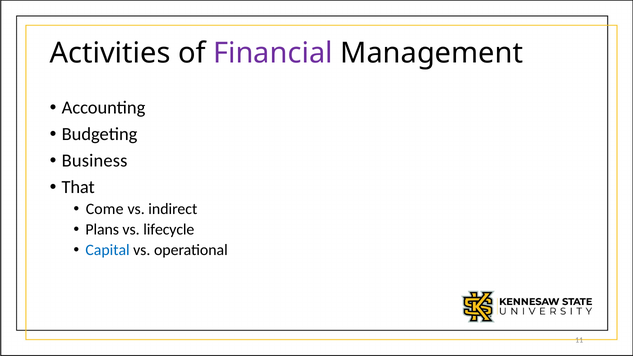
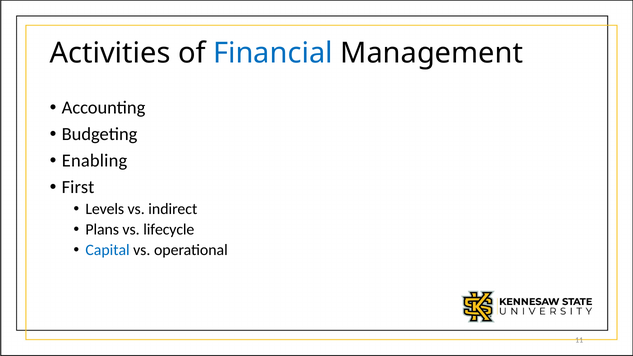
Financial colour: purple -> blue (273, 53)
Business: Business -> Enabling (95, 161)
That: That -> First (78, 187)
Come: Come -> Levels (105, 209)
